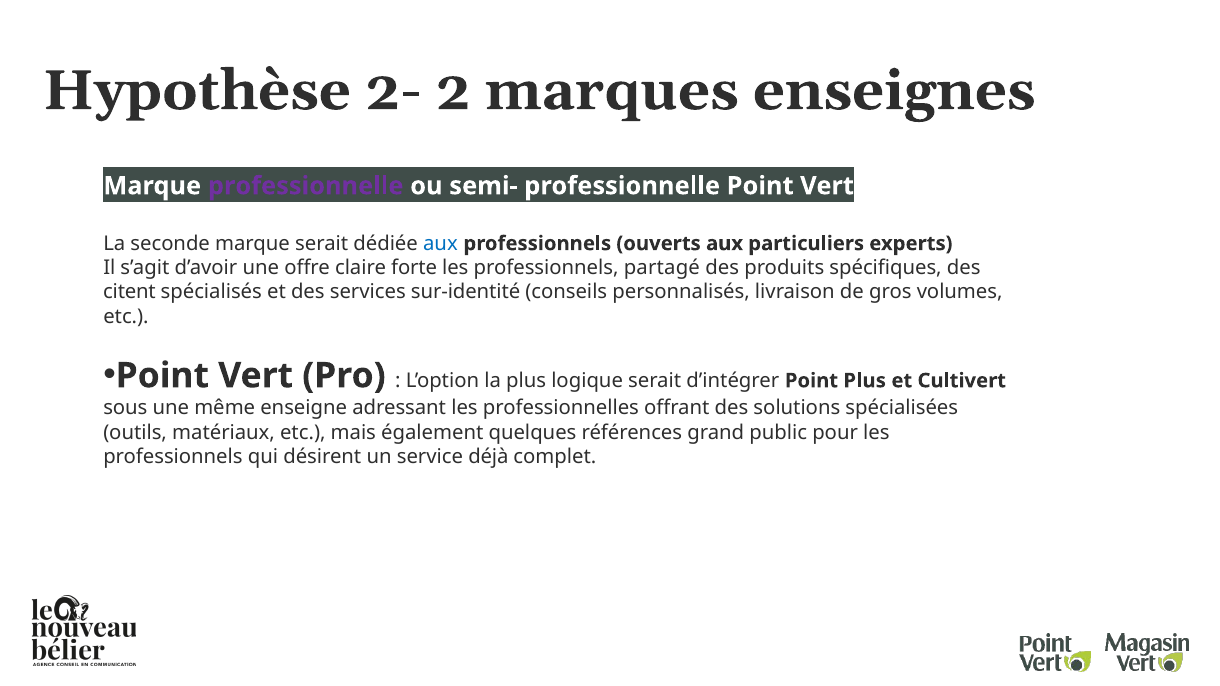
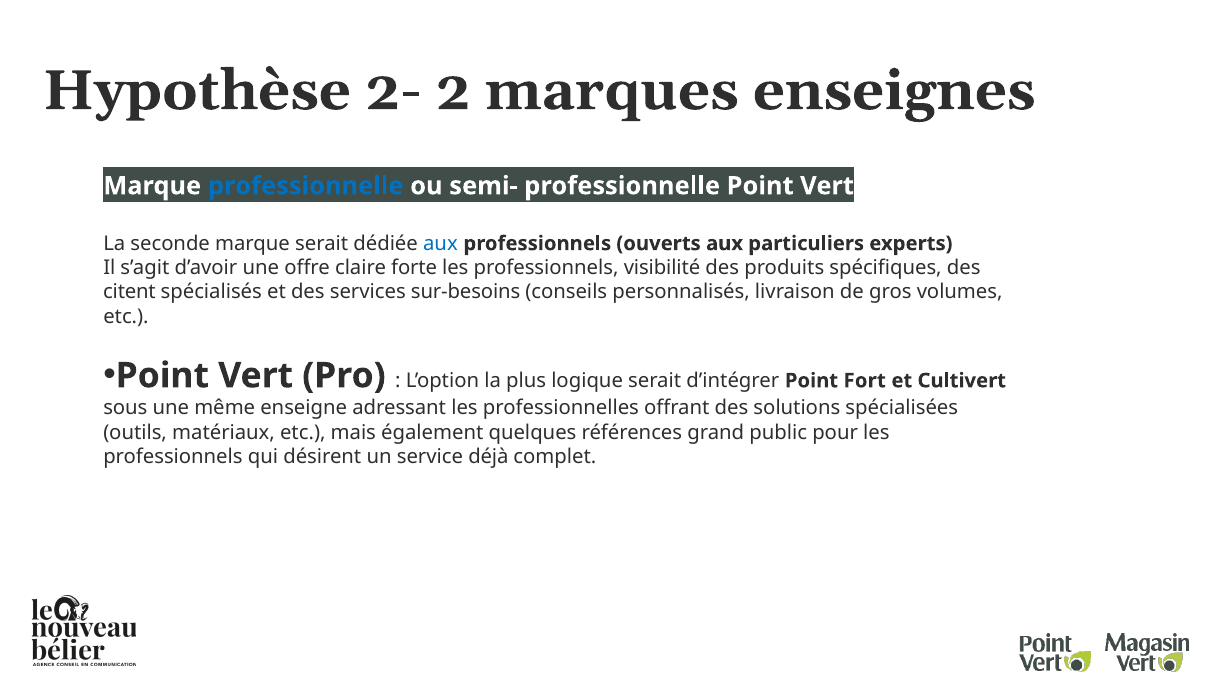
professionnelle colour: purple -> blue (306, 186)
partagé: partagé -> visibilité (662, 268)
sur-identité: sur-identité -> sur-besoins (466, 292)
Point Plus: Plus -> Fort (865, 381)
